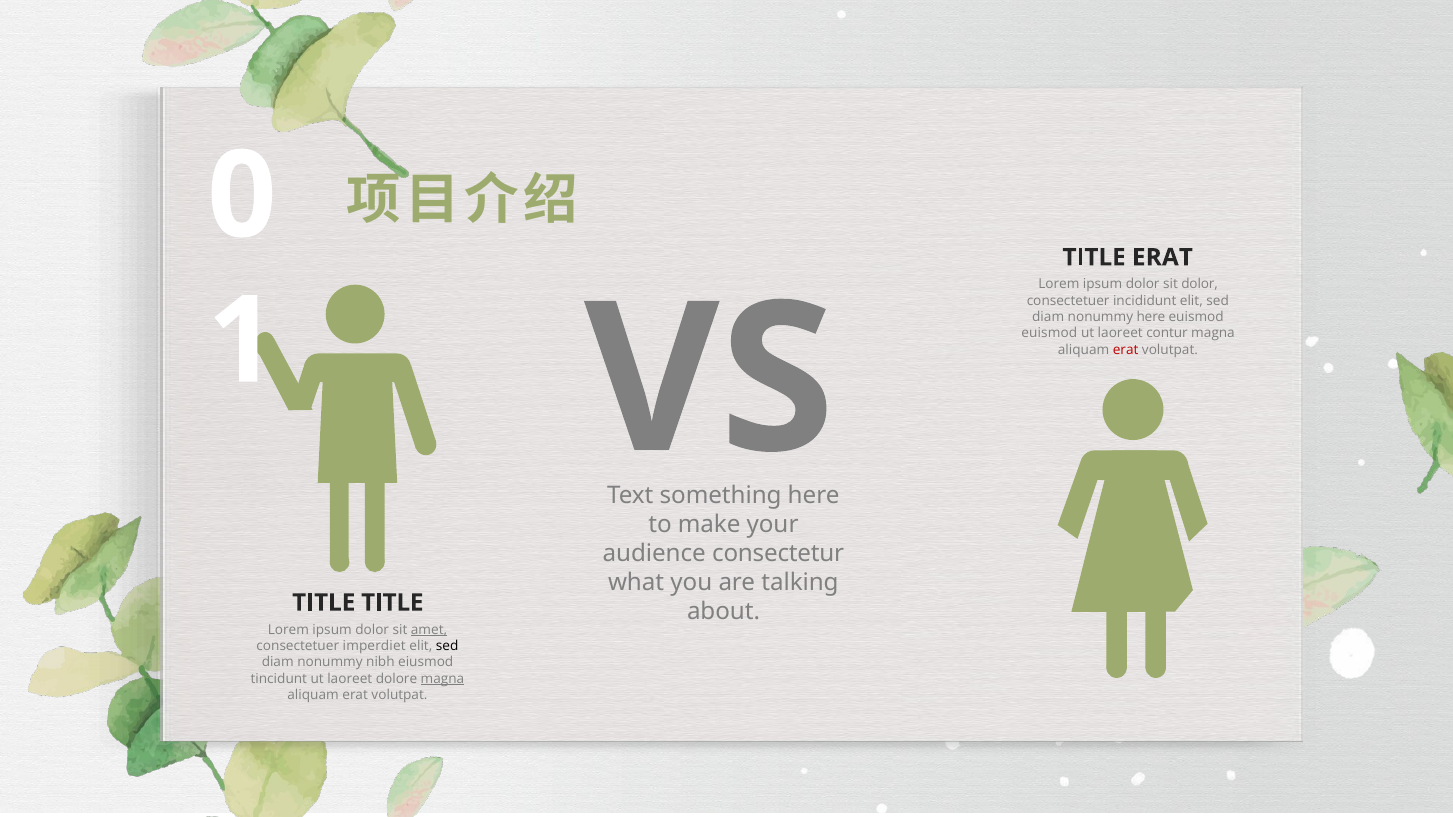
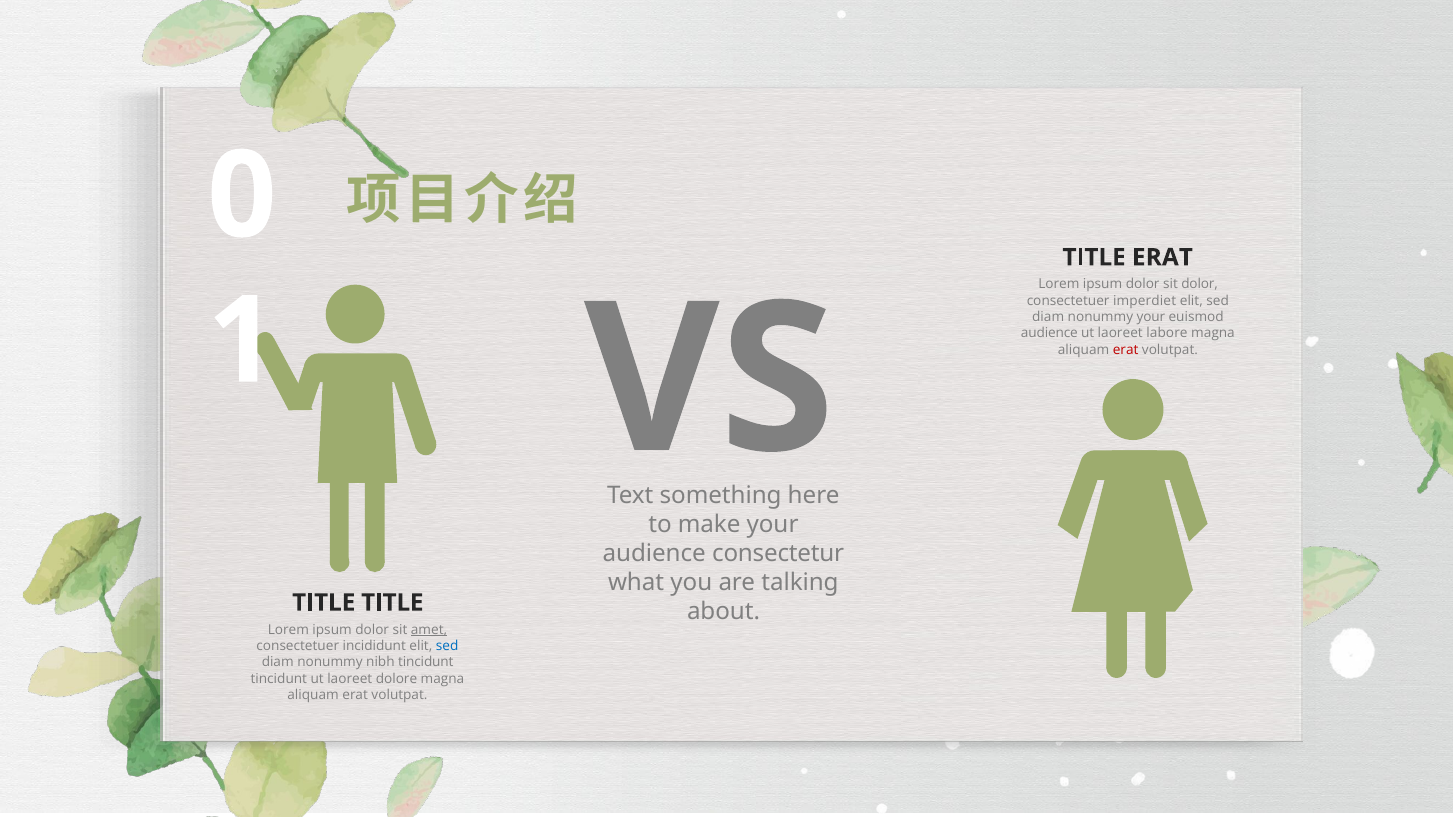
incididunt: incididunt -> imperdiet (1145, 301)
nonummy here: here -> your (1151, 317)
euismod: euismod -> audience (1049, 334)
contur: contur -> labore (1167, 334)
imperdiet: imperdiet -> incididunt (374, 646)
sed colour: black -> blue (447, 646)
nibh eiusmod: eiusmod -> tincidunt (426, 663)
magna underline: present -> none (442, 679)
